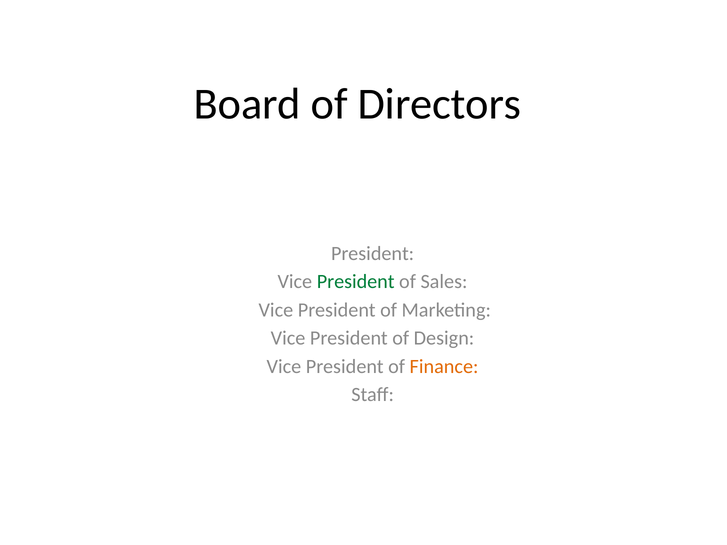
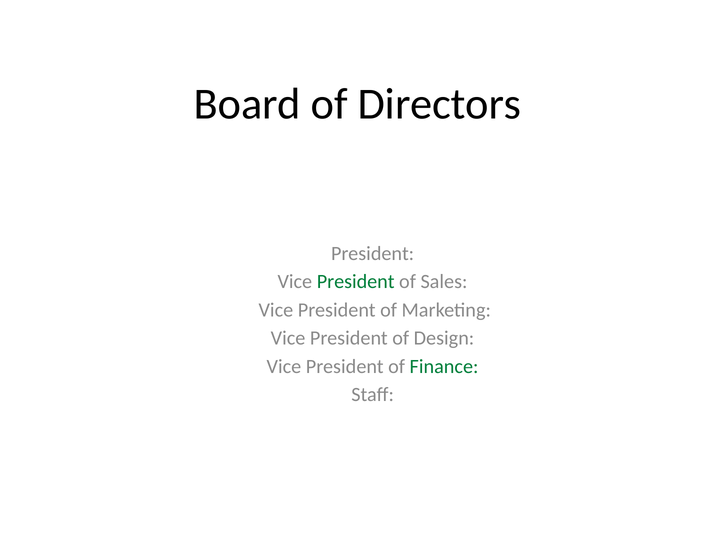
Finance colour: orange -> green (444, 367)
